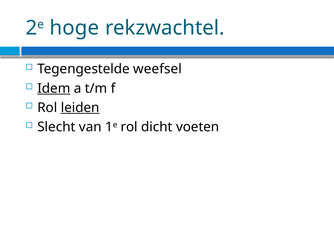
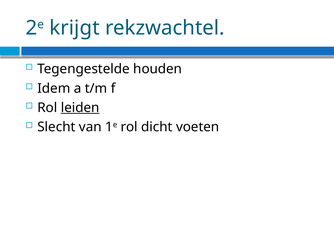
hoge: hoge -> krijgt (74, 28)
weefsel: weefsel -> houden (158, 69)
Idem underline: present -> none (54, 89)
